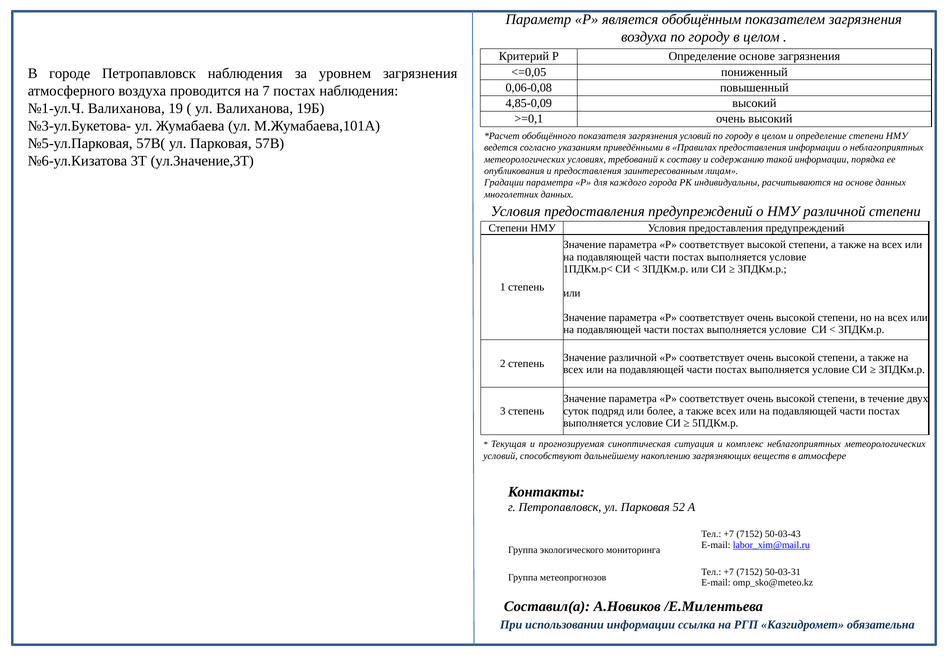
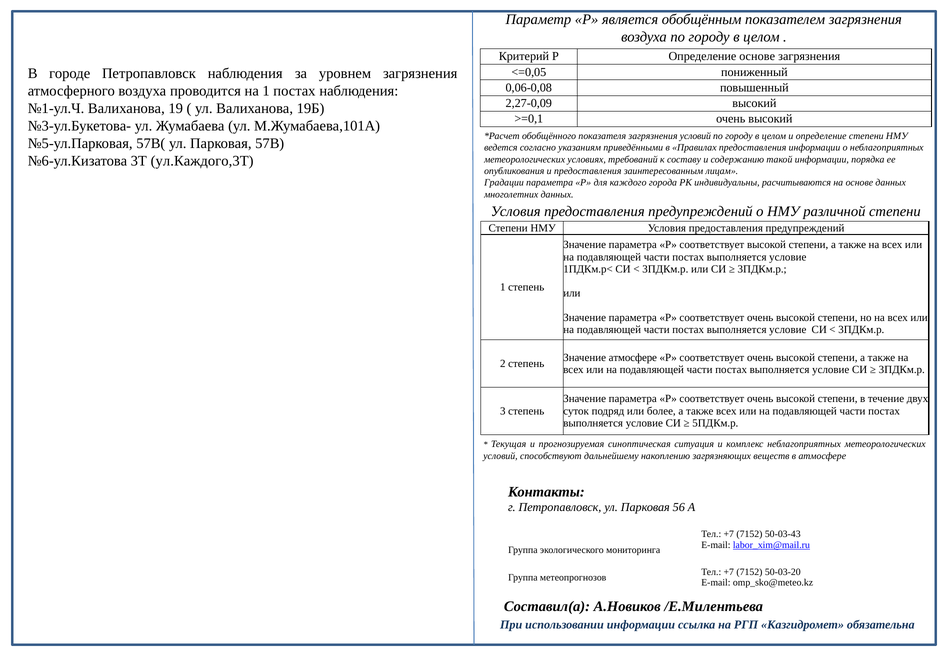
на 7: 7 -> 1 (266, 91)
4,85-0,09: 4,85-0,09 -> 2,27-0,09 (529, 103)
ул.Значение,3Т: ул.Значение,3Т -> ул.Каждого,3Т (202, 161)
Значение различной: различной -> атмосфере (633, 358)
52: 52 -> 56 (679, 507)
50-03-31: 50-03-31 -> 50-03-20 (783, 572)
